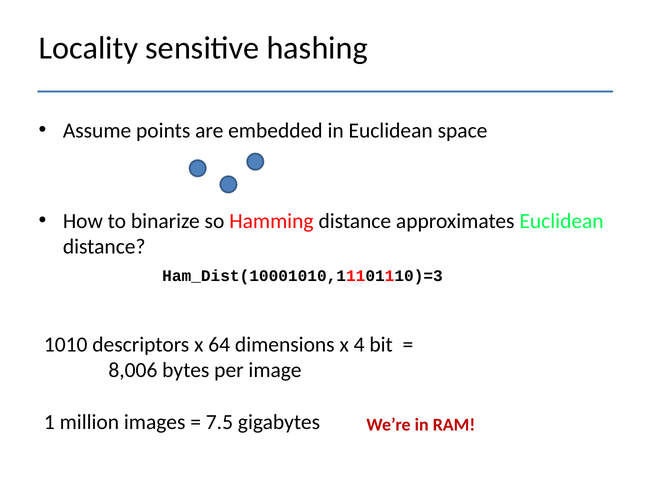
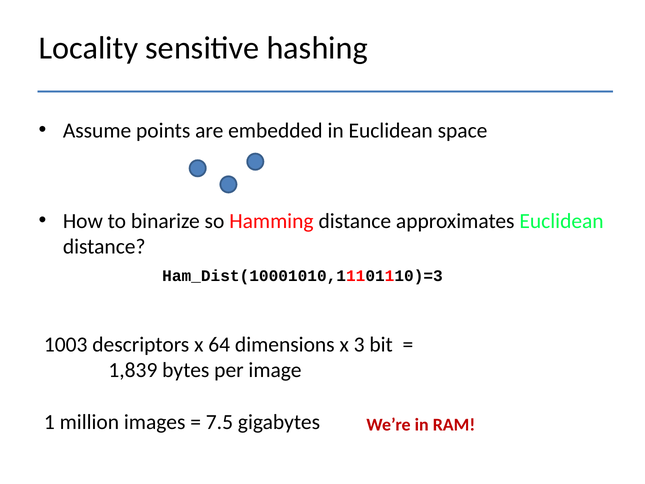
1010: 1010 -> 1003 (66, 344)
4: 4 -> 3 (359, 344)
8,006: 8,006 -> 1,839 (133, 370)
